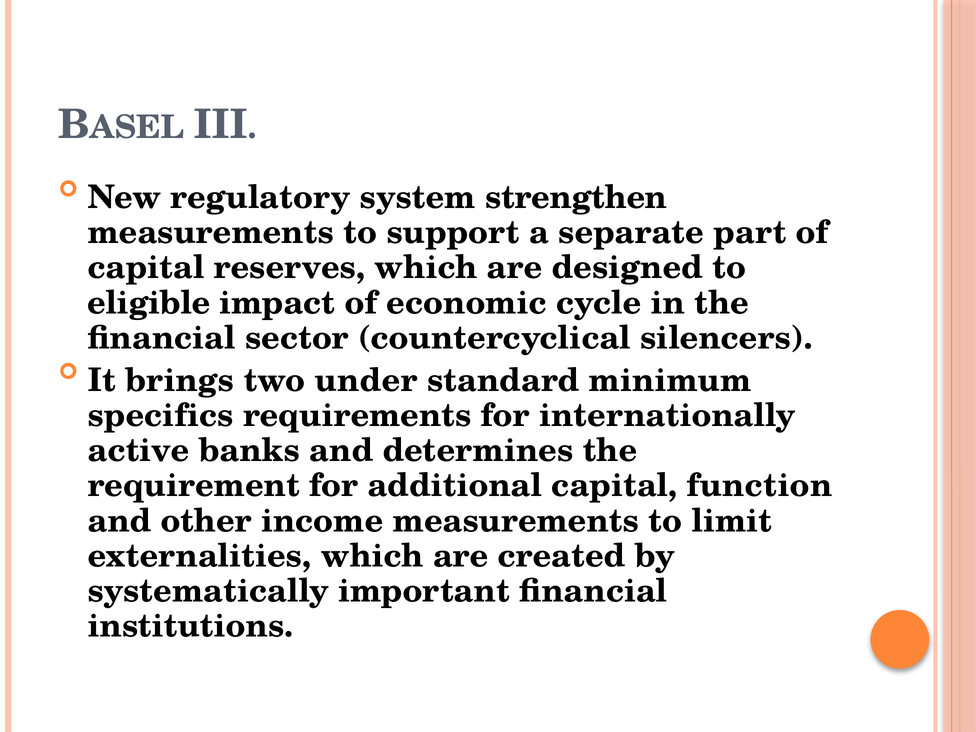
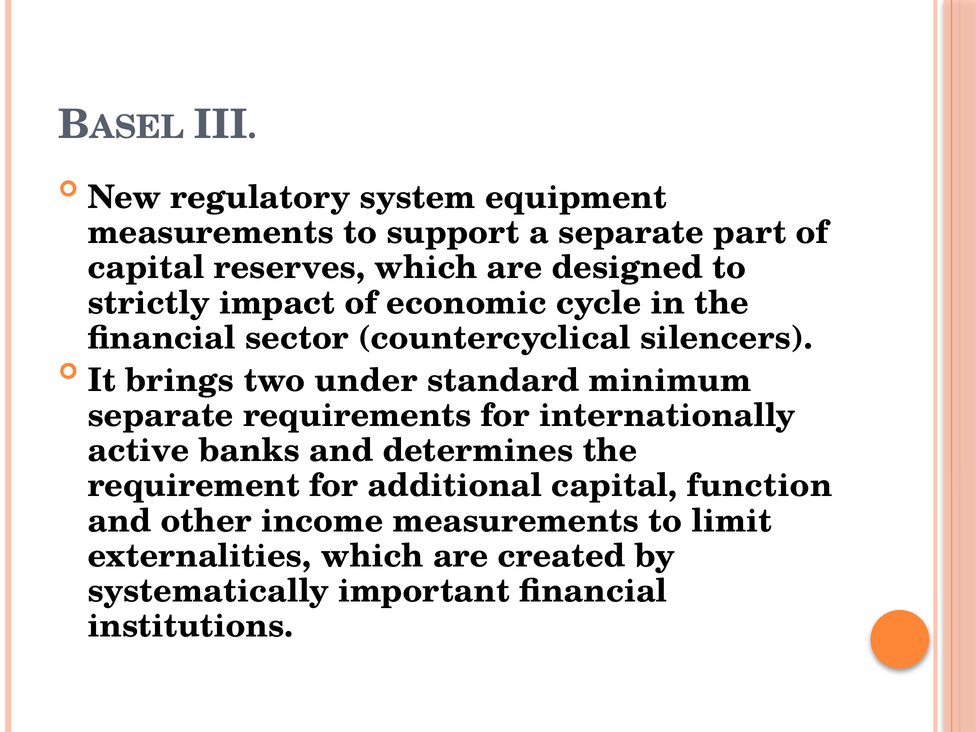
strengthen: strengthen -> equipment (576, 197)
eligible: eligible -> strictly (149, 303)
specifics: specifics -> separate (161, 415)
